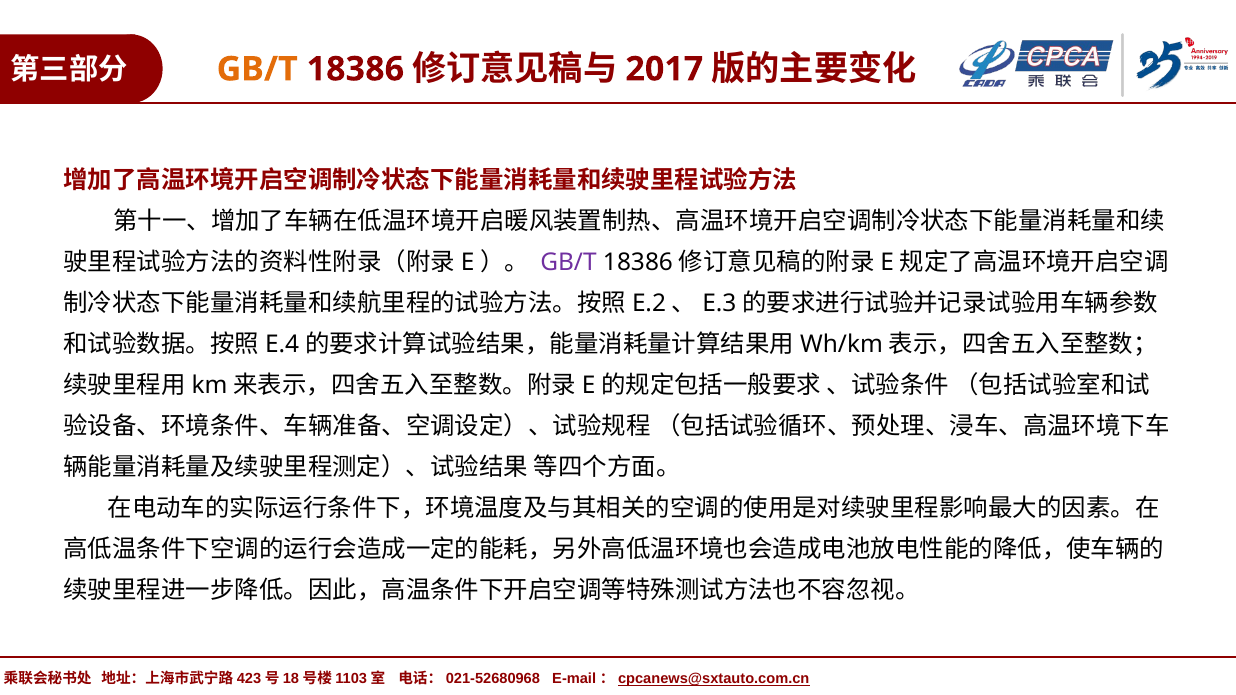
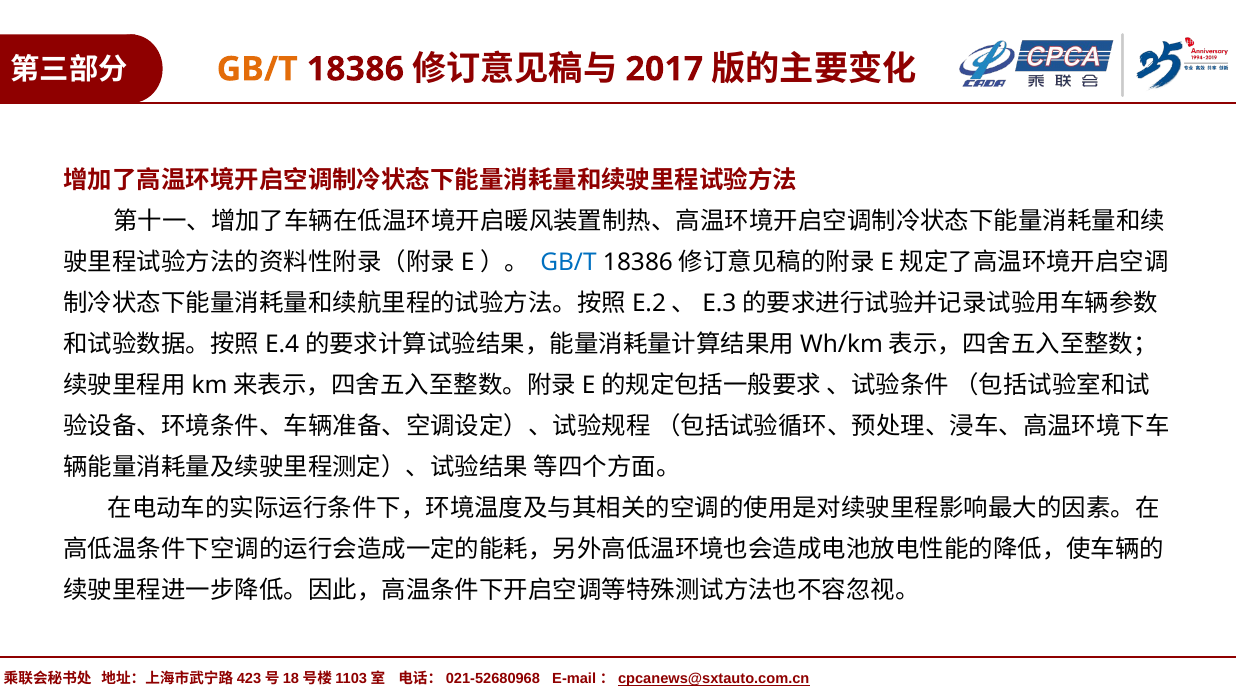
GB/T colour: purple -> blue (568, 263)
